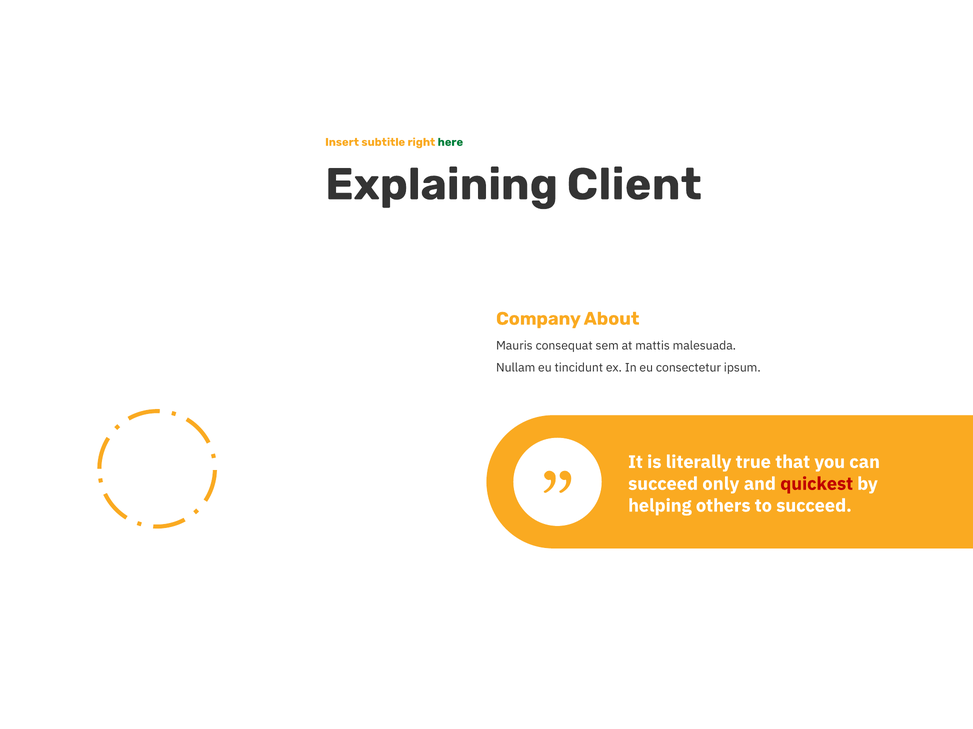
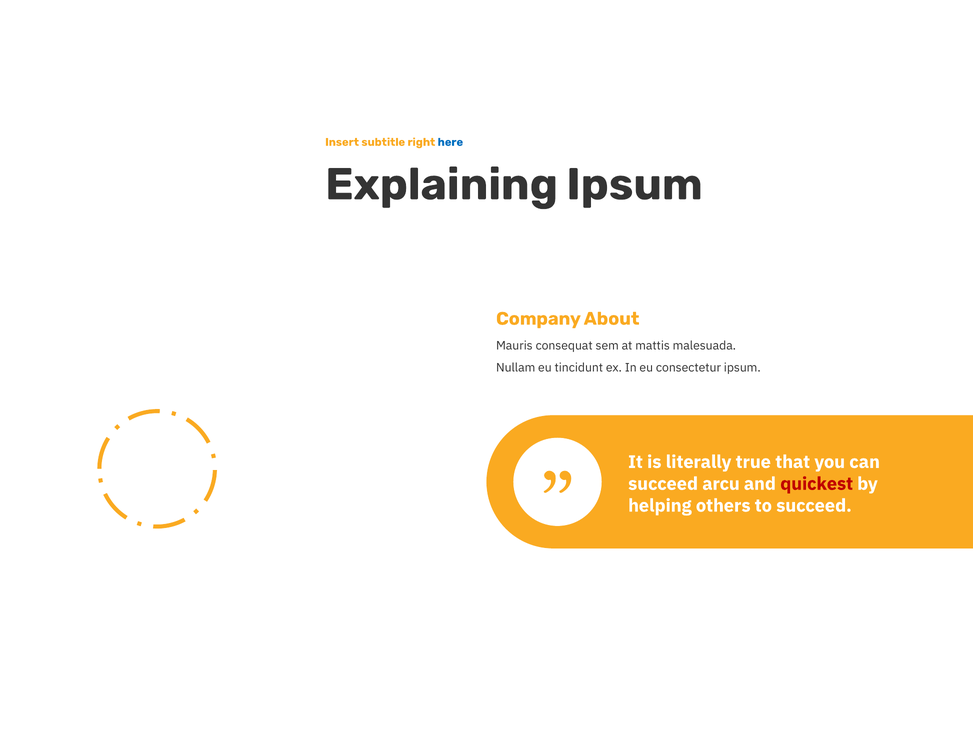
here colour: green -> blue (450, 142)
Explaining Client: Client -> Ipsum (635, 185)
only: only -> arcu (721, 484)
